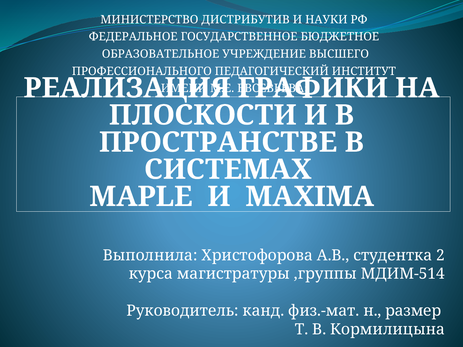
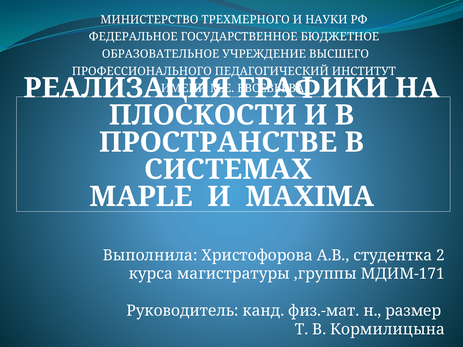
ДИСТРИБУТИВ: ДИСТРИБУТИВ -> ТРЕХМЕРНОГО (246, 20)
МДИМ-514: МДИМ-514 -> МДИМ-171 (403, 274)
